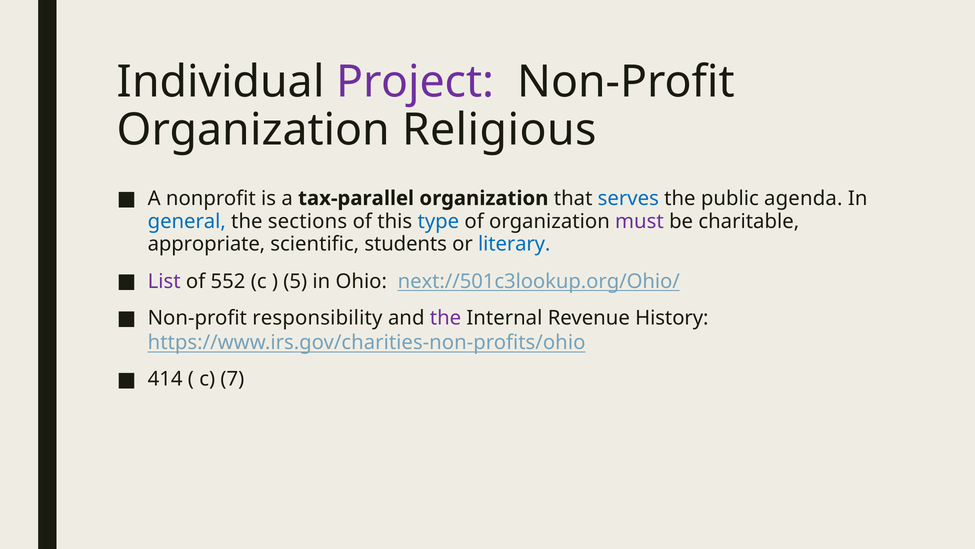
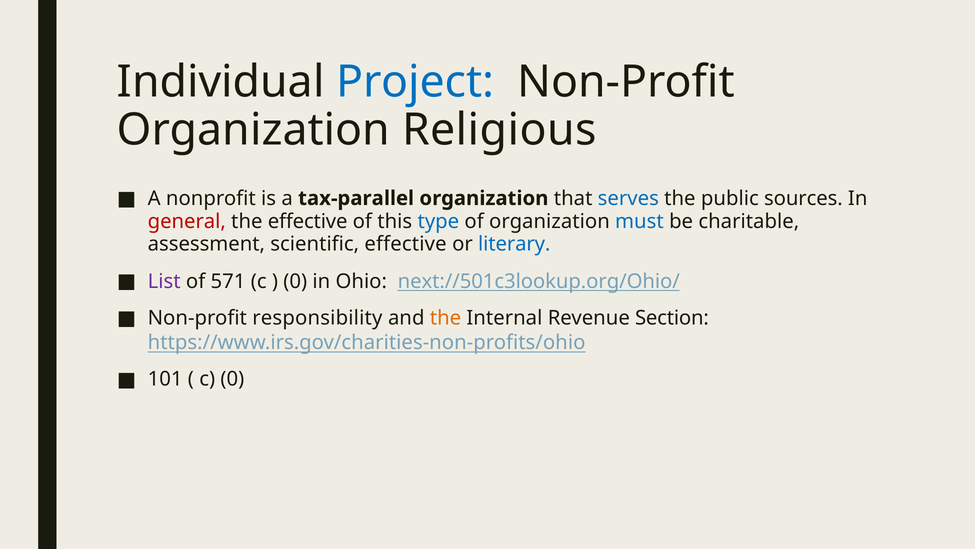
Project colour: purple -> blue (415, 82)
agenda: agenda -> sources (803, 198)
general colour: blue -> red (187, 221)
the sections: sections -> effective (308, 221)
must colour: purple -> blue (639, 221)
appropriate: appropriate -> assessment (206, 244)
scientific students: students -> effective (406, 244)
552: 552 -> 571 (228, 281)
5: 5 -> 0 (295, 281)
the colour: purple -> orange (445, 317)
History: History -> Section (672, 317)
414: 414 -> 101 (165, 379)
c 7: 7 -> 0 (232, 379)
